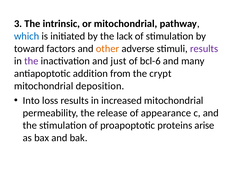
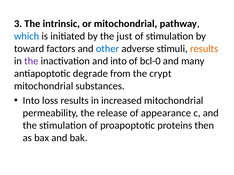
lack: lack -> just (125, 36)
other colour: orange -> blue (108, 49)
results colour: purple -> orange (204, 49)
and just: just -> into (119, 61)
bcl-6: bcl-6 -> bcl-0 (150, 61)
addition: addition -> degrade (90, 74)
deposition: deposition -> substances (100, 86)
arise: arise -> then (204, 126)
